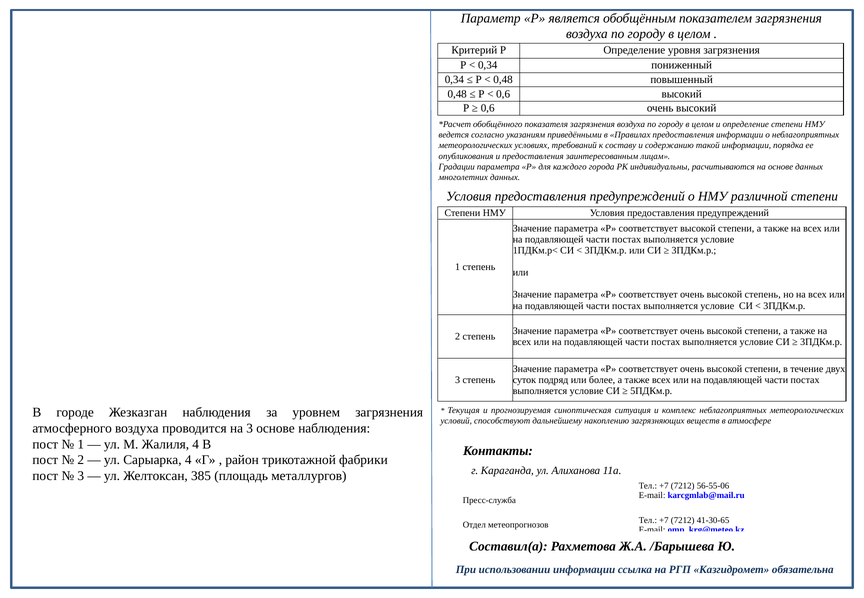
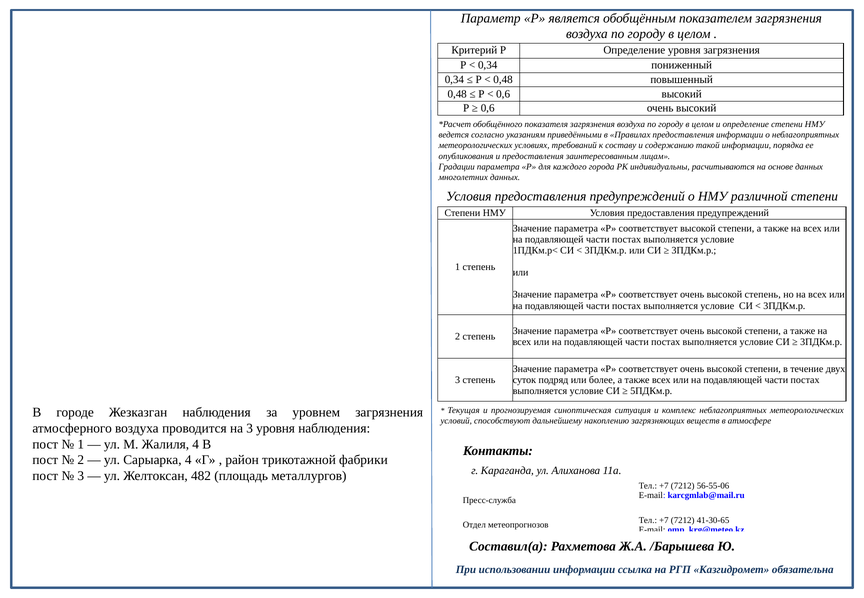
3 основе: основе -> уровня (276, 428)
385: 385 -> 482 (201, 476)
